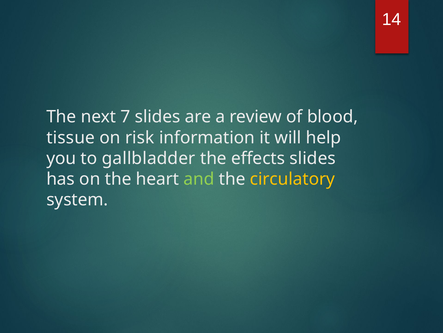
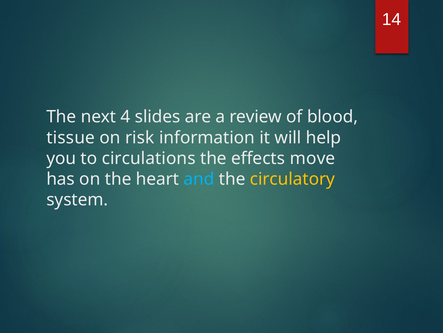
7: 7 -> 4 (125, 117)
gallbladder: gallbladder -> circulations (149, 158)
effects slides: slides -> move (313, 158)
and colour: light green -> light blue (199, 179)
